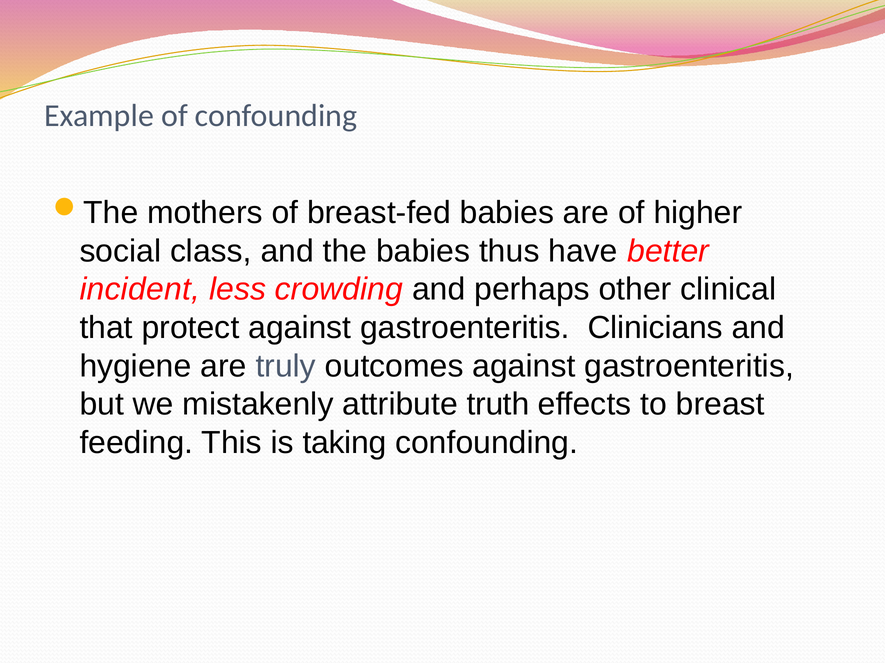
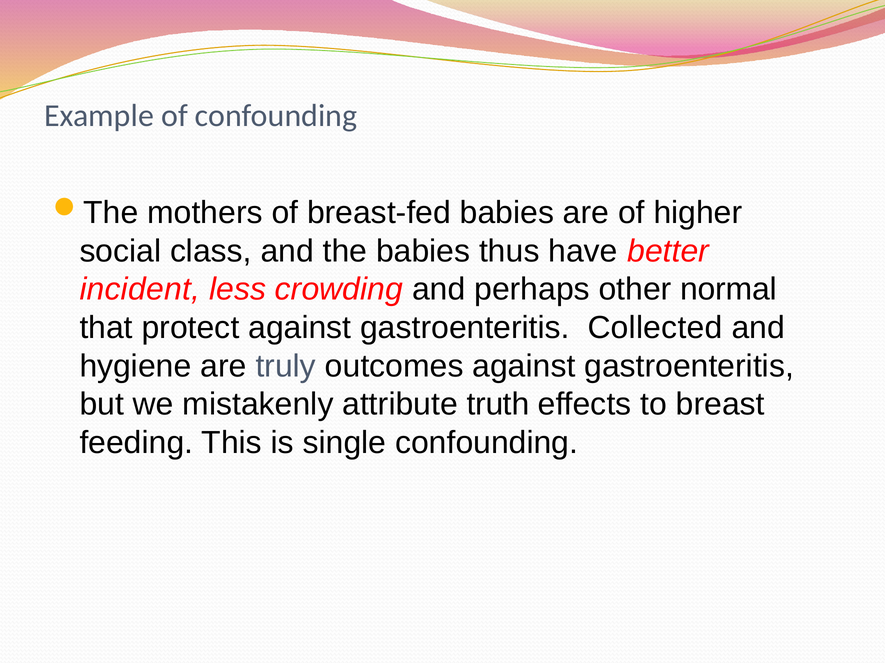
clinical: clinical -> normal (728, 290)
Clinicians: Clinicians -> Collected (655, 328)
taking: taking -> single (344, 443)
